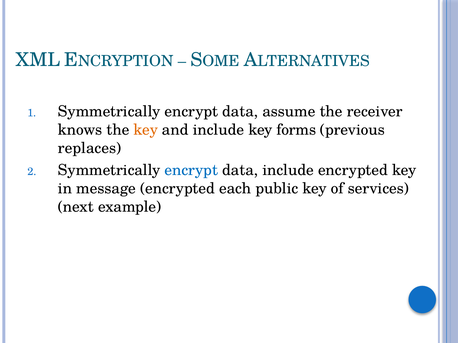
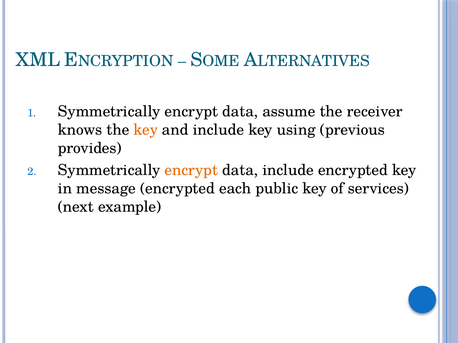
forms: forms -> using (296, 130)
replaces: replaces -> provides (90, 148)
encrypt colour: blue -> orange (191, 170)
